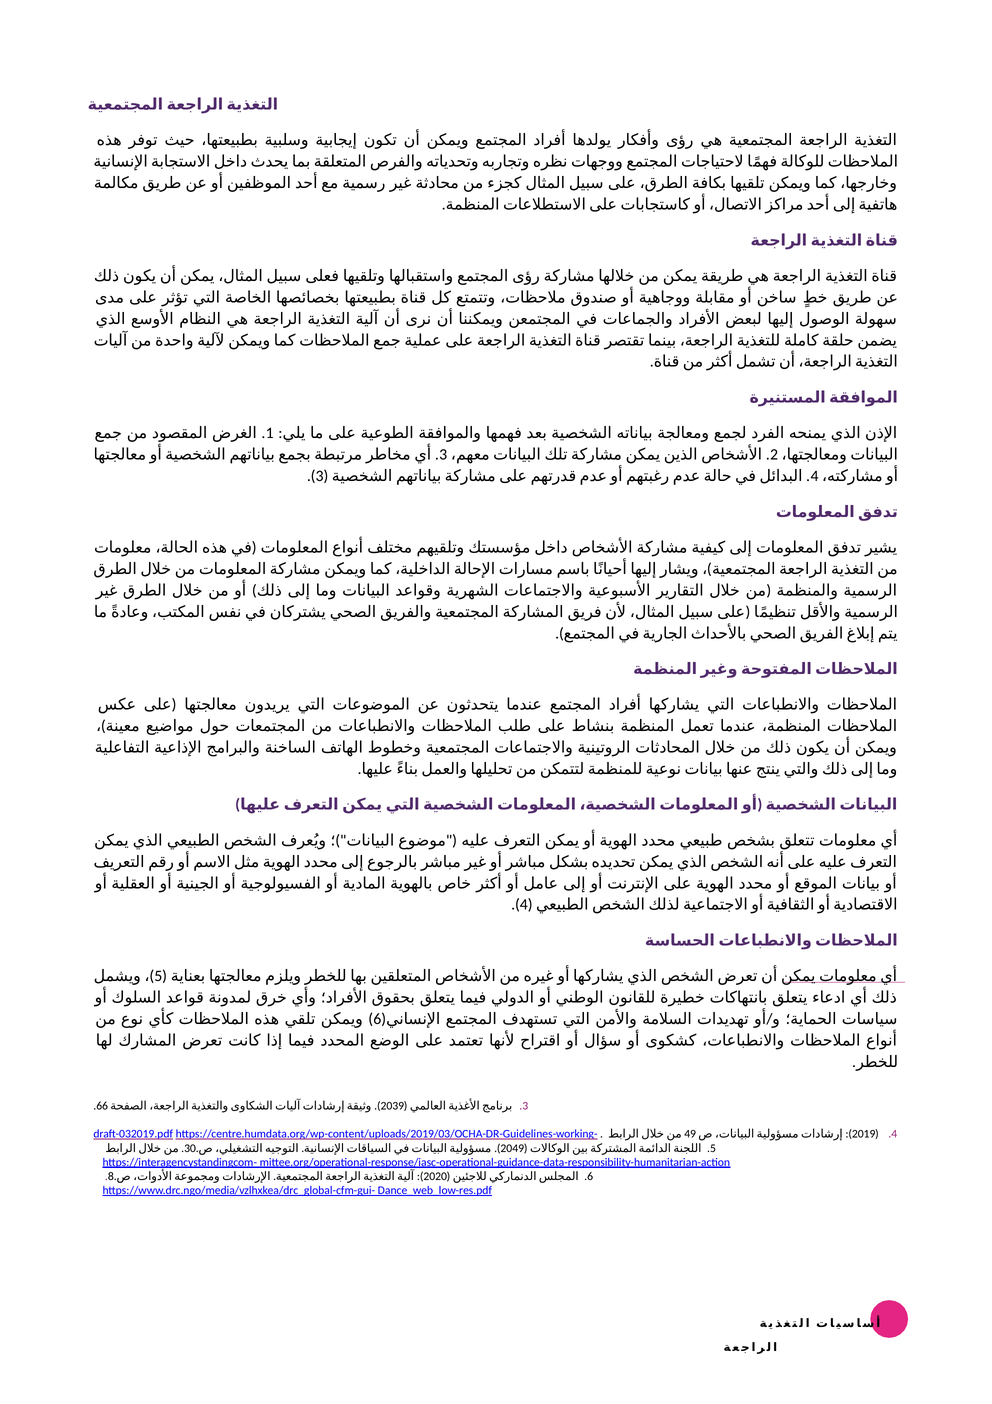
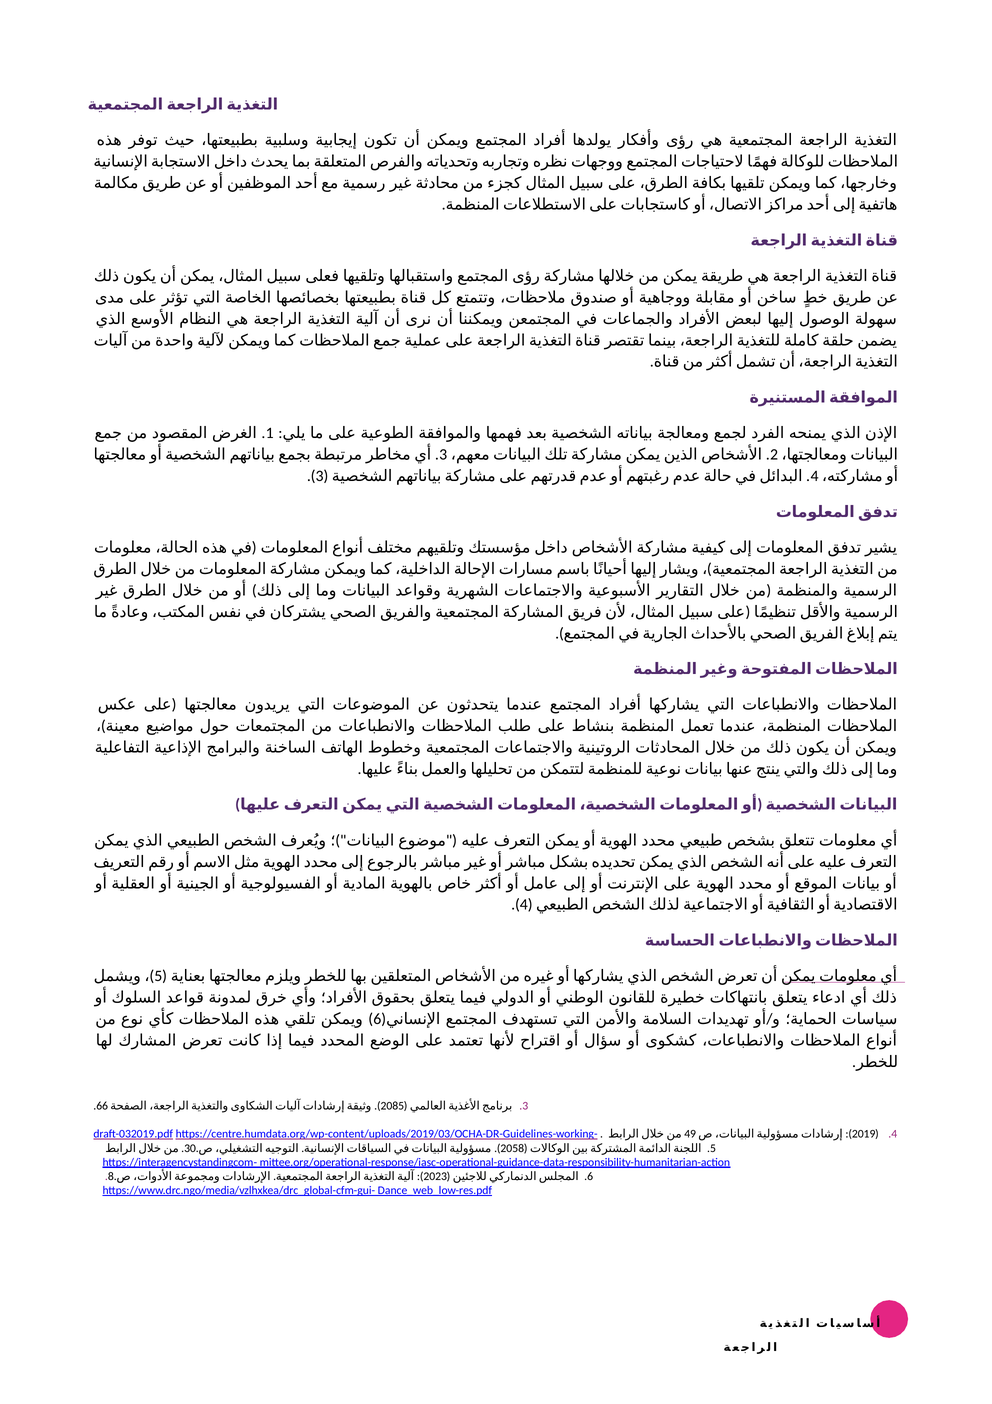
2039: 2039 -> 2085 (392, 1106)
2049: 2049 -> 2058 (512, 1148)
2020: 2020 -> 2023 (435, 1176)
